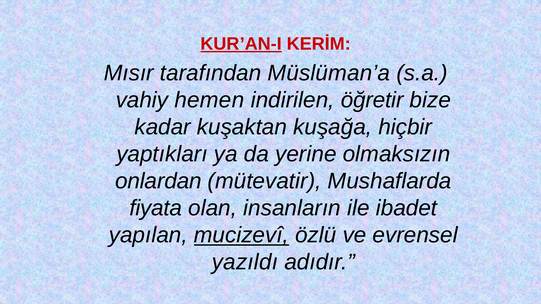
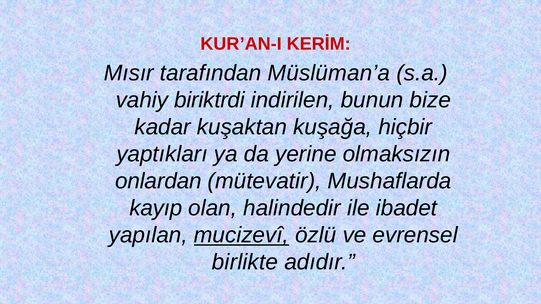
KUR’AN-I underline: present -> none (241, 44)
hemen: hemen -> biriktrdi (210, 100)
öğretir: öğretir -> bunun (372, 100)
fiyata: fiyata -> kayıp (156, 208)
insanların: insanların -> halindedir (292, 208)
yazıldı: yazıldı -> birlikte (245, 262)
